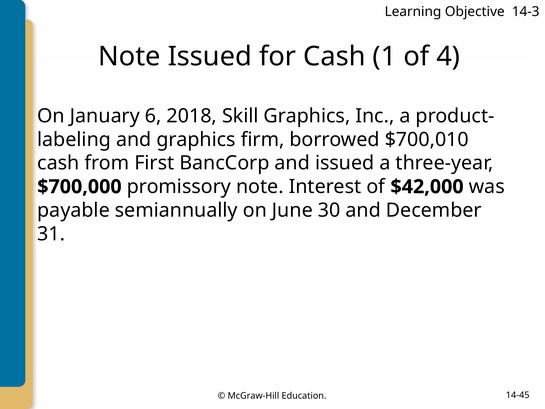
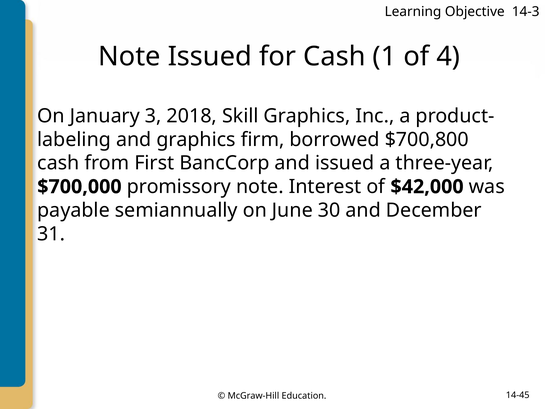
6: 6 -> 3 (153, 116)
$700,010: $700,010 -> $700,800 (427, 139)
